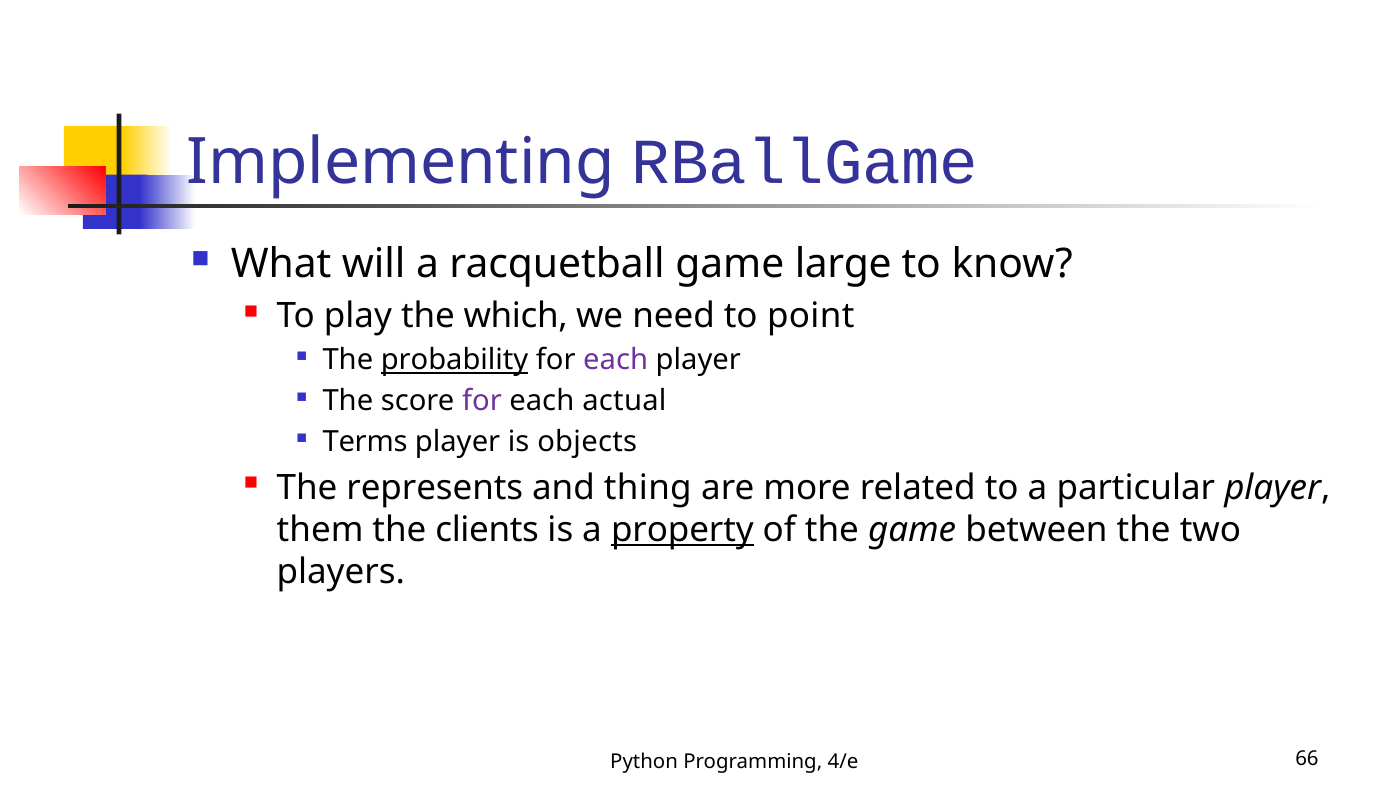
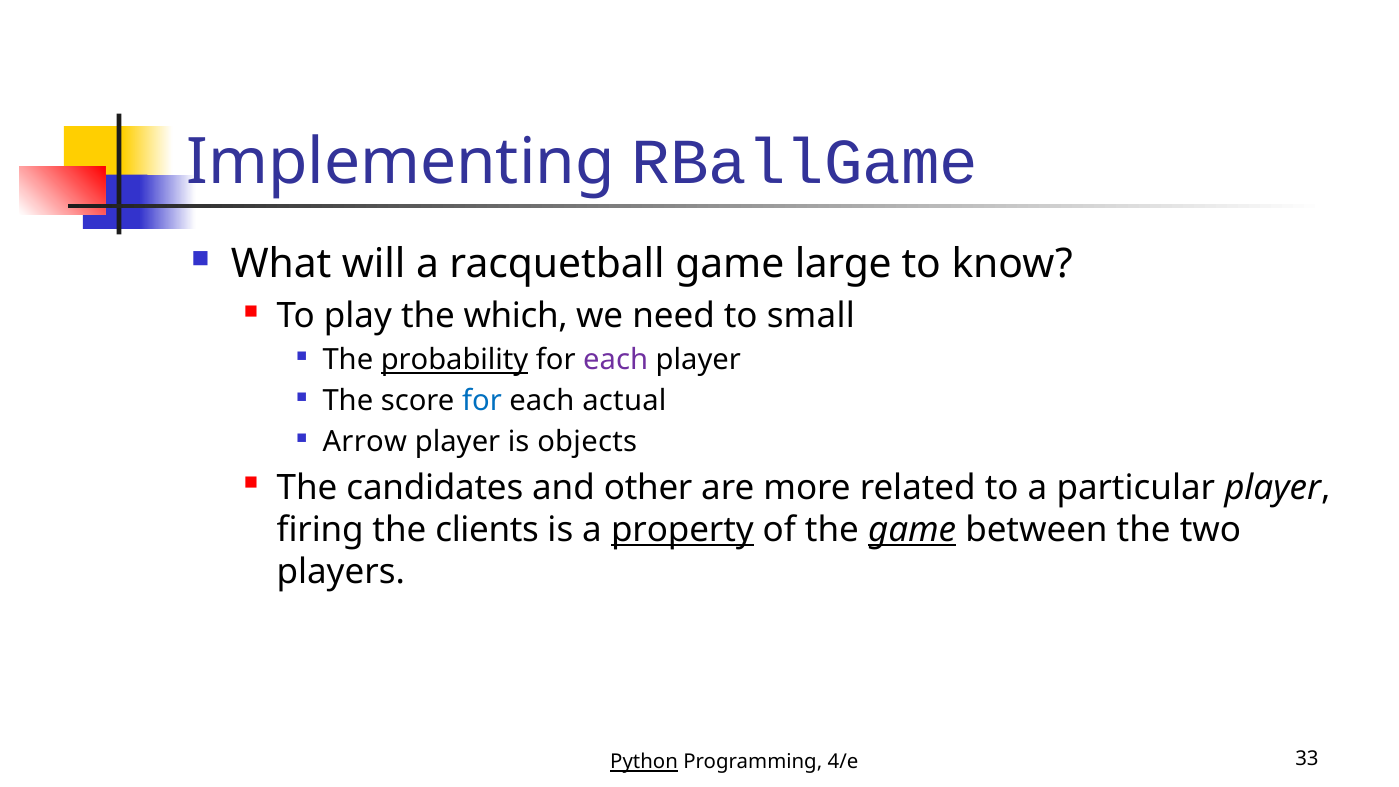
point: point -> small (811, 316)
for colour: purple -> blue (482, 401)
Terms: Terms -> Arrow (365, 442)
represents: represents -> candidates (435, 488)
thing: thing -> other (648, 488)
them: them -> firing (320, 530)
game underline: none -> present (912, 530)
Python underline: none -> present (644, 762)
66: 66 -> 33 (1307, 759)
